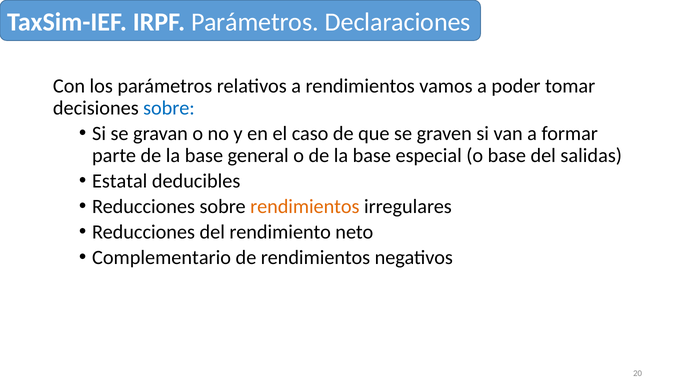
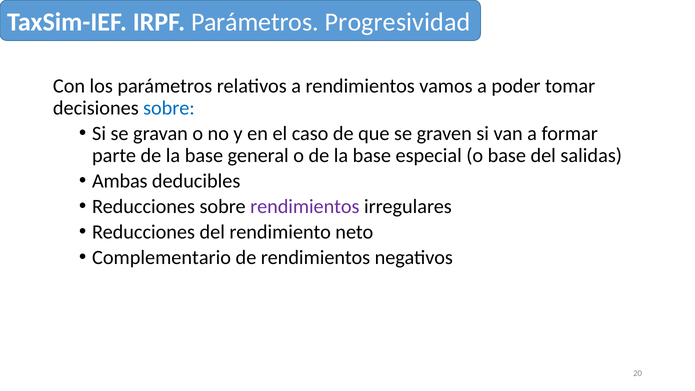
Declaraciones: Declaraciones -> Progresividad (398, 22)
Estatal: Estatal -> Ambas (120, 181)
rendimientos colour: orange -> purple (305, 206)
